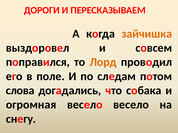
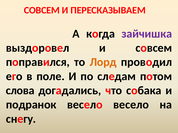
ДОРОГИ: ДОРОГИ -> СОВСЕМ (42, 10)
зайчишка colour: orange -> purple (147, 34)
огромная: огромная -> подранок (31, 105)
